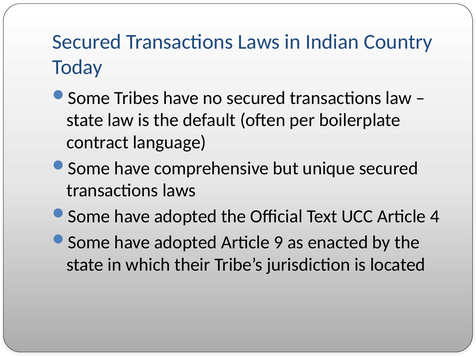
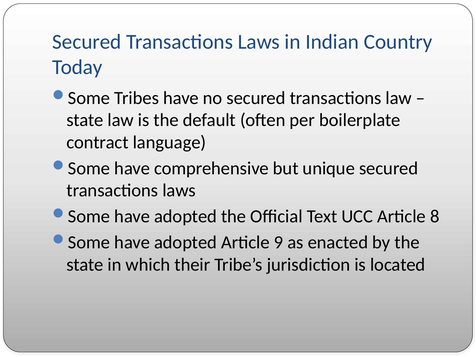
4: 4 -> 8 (435, 217)
